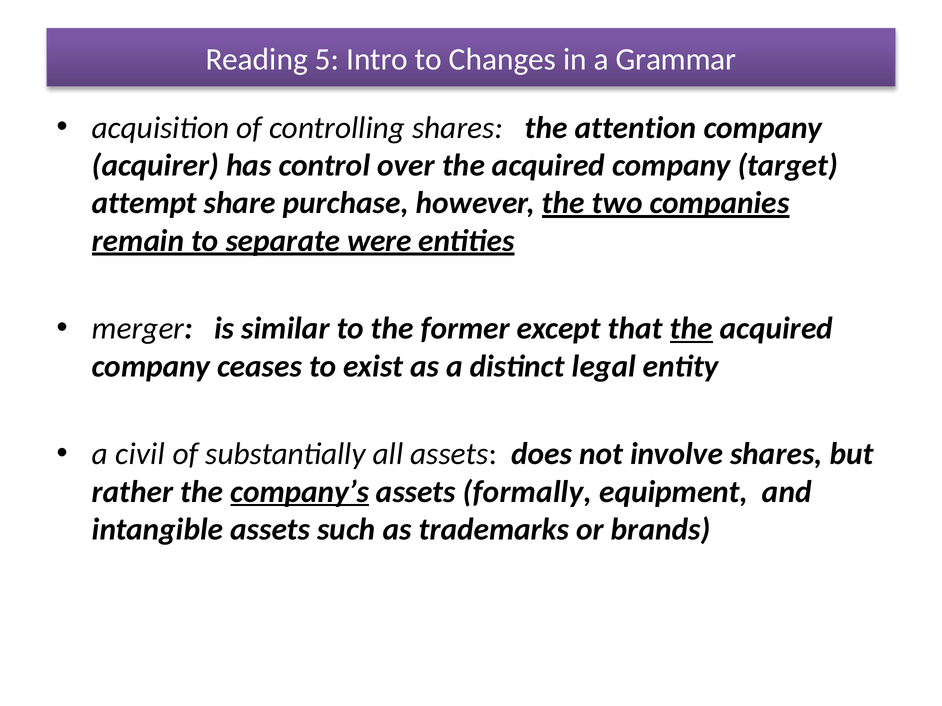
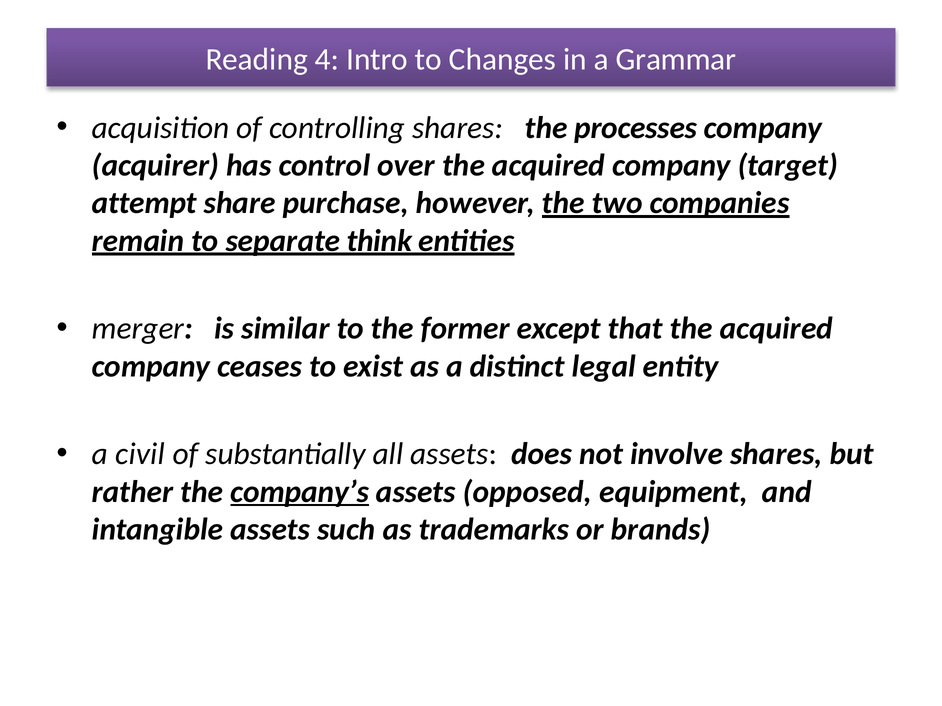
5: 5 -> 4 (327, 60)
attention: attention -> processes (636, 128)
were: were -> think (379, 241)
the underline: present -> none (691, 329)
formally: formally -> opposed (527, 492)
